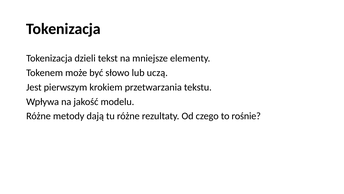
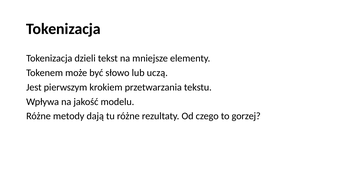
rośnie: rośnie -> gorzej (246, 116)
